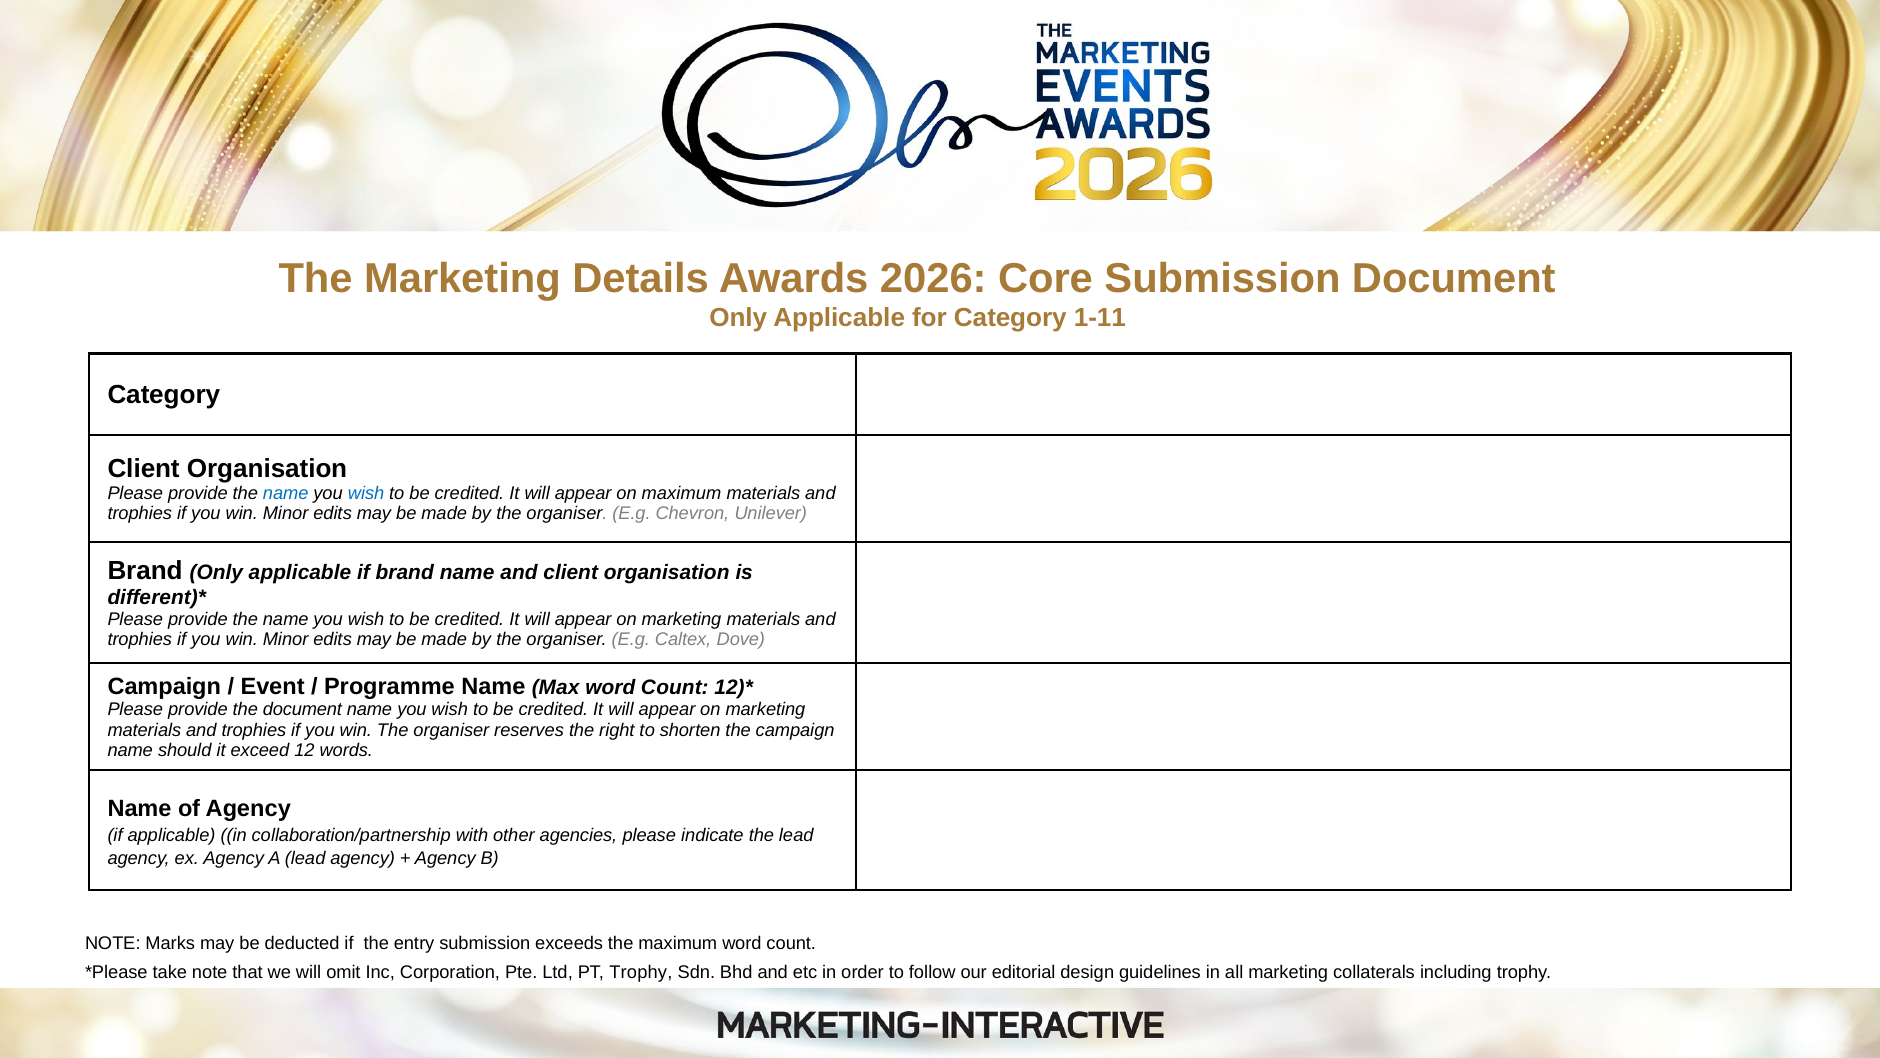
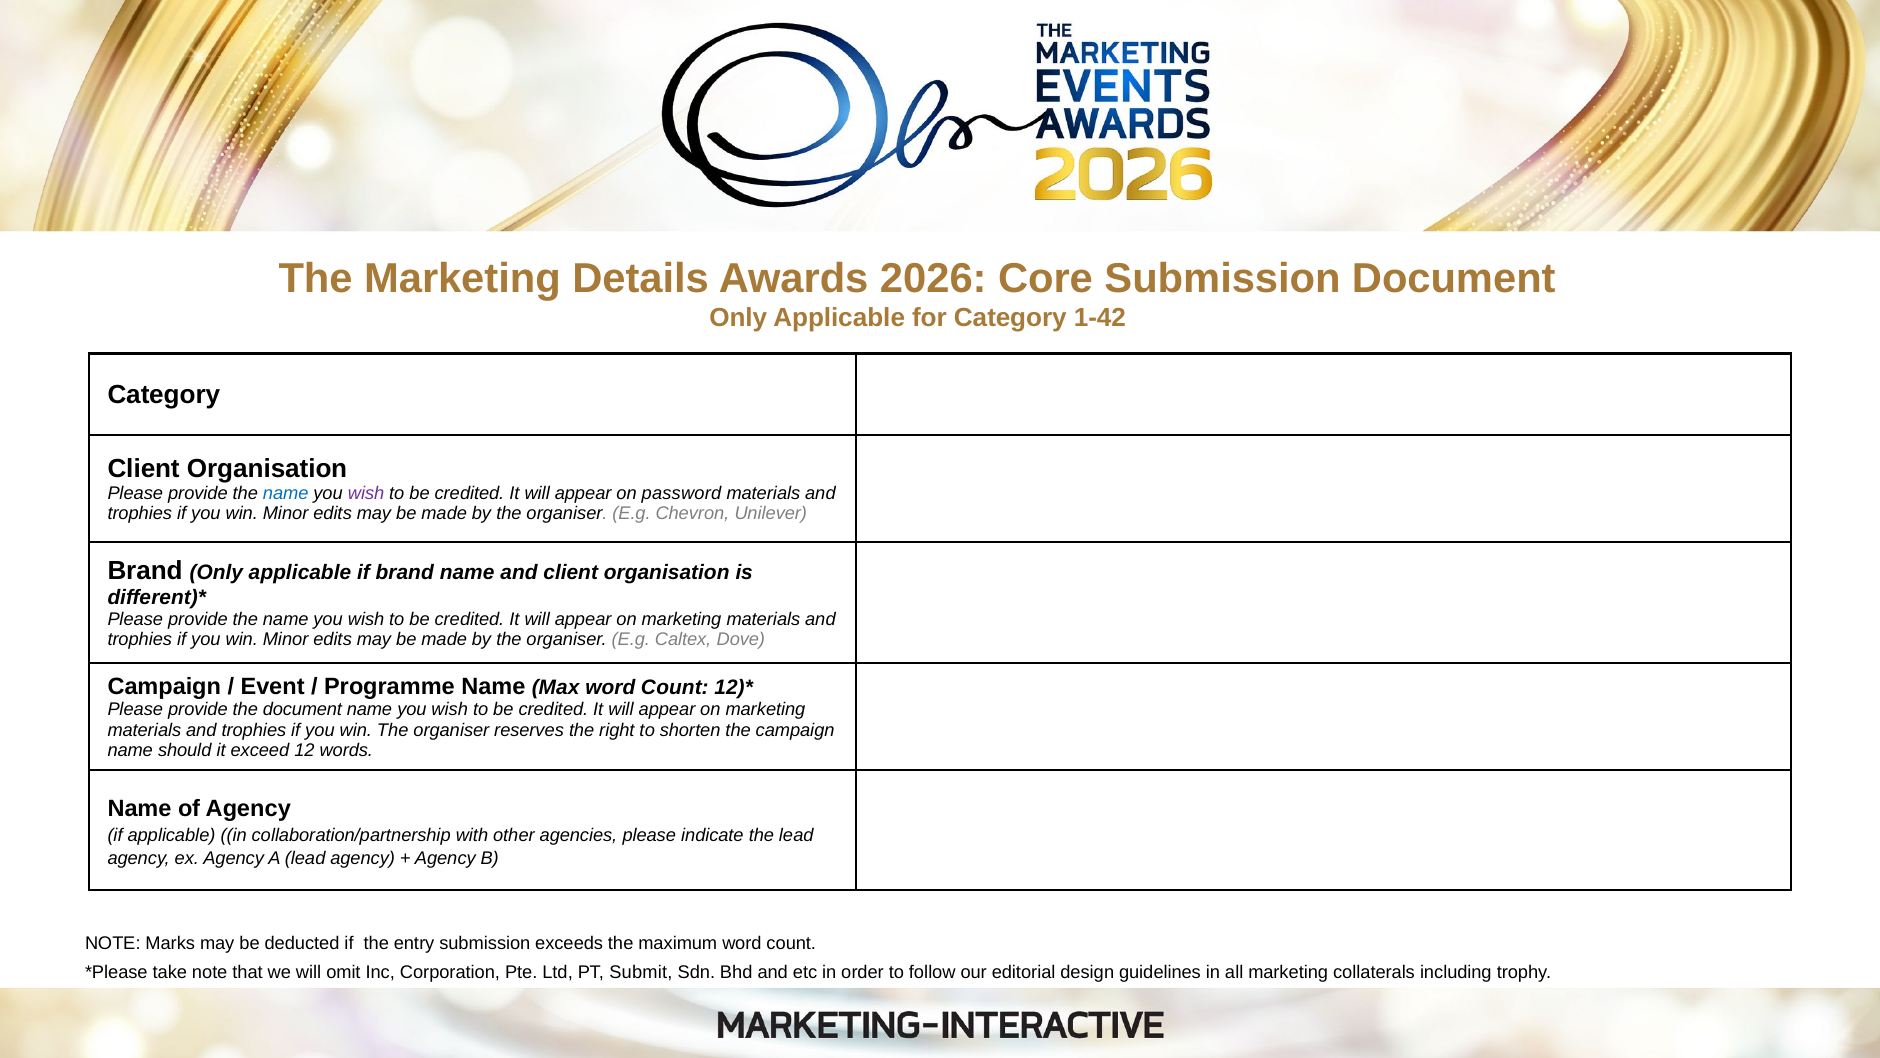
1-11: 1-11 -> 1-42 (1100, 318)
wish colour: blue -> purple (366, 493)
on maximum: maximum -> password (681, 493)
PT Trophy: Trophy -> Submit (641, 972)
